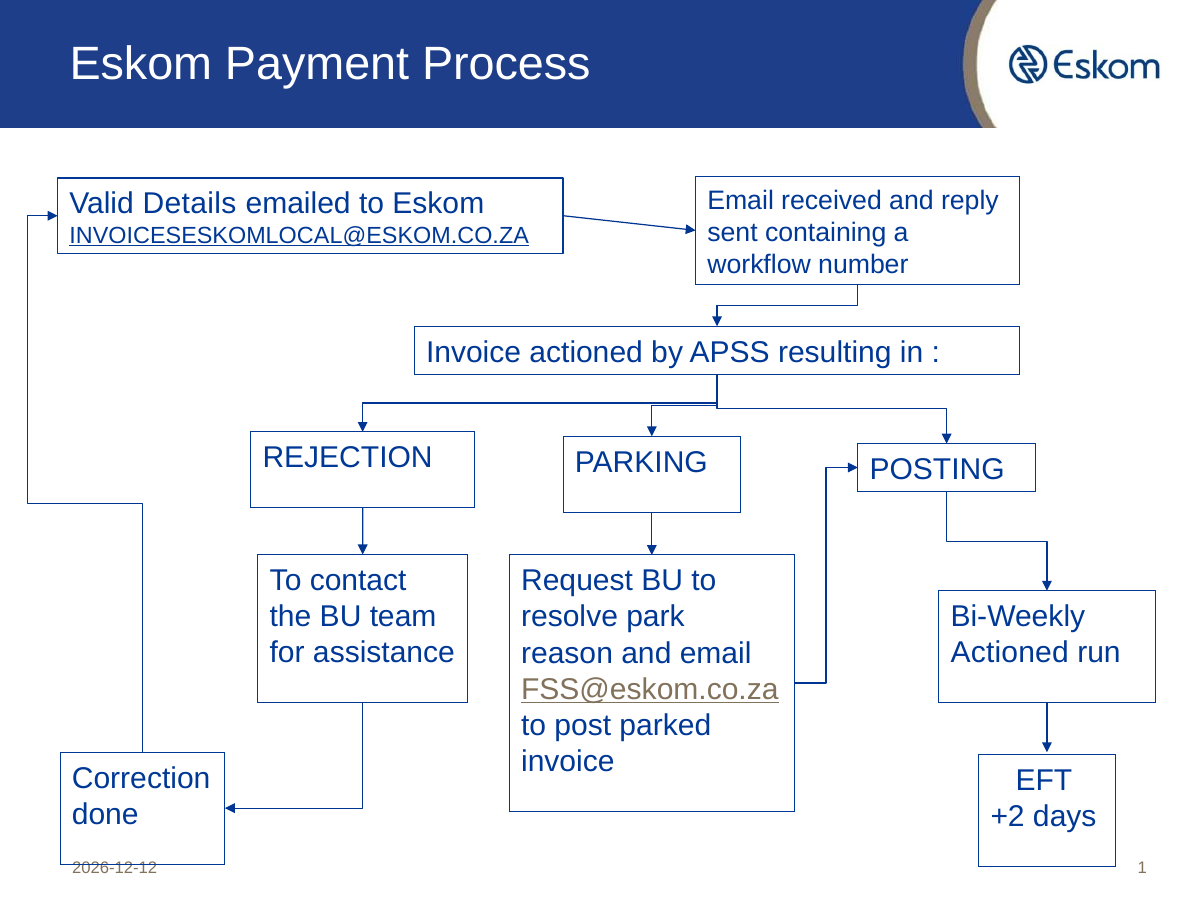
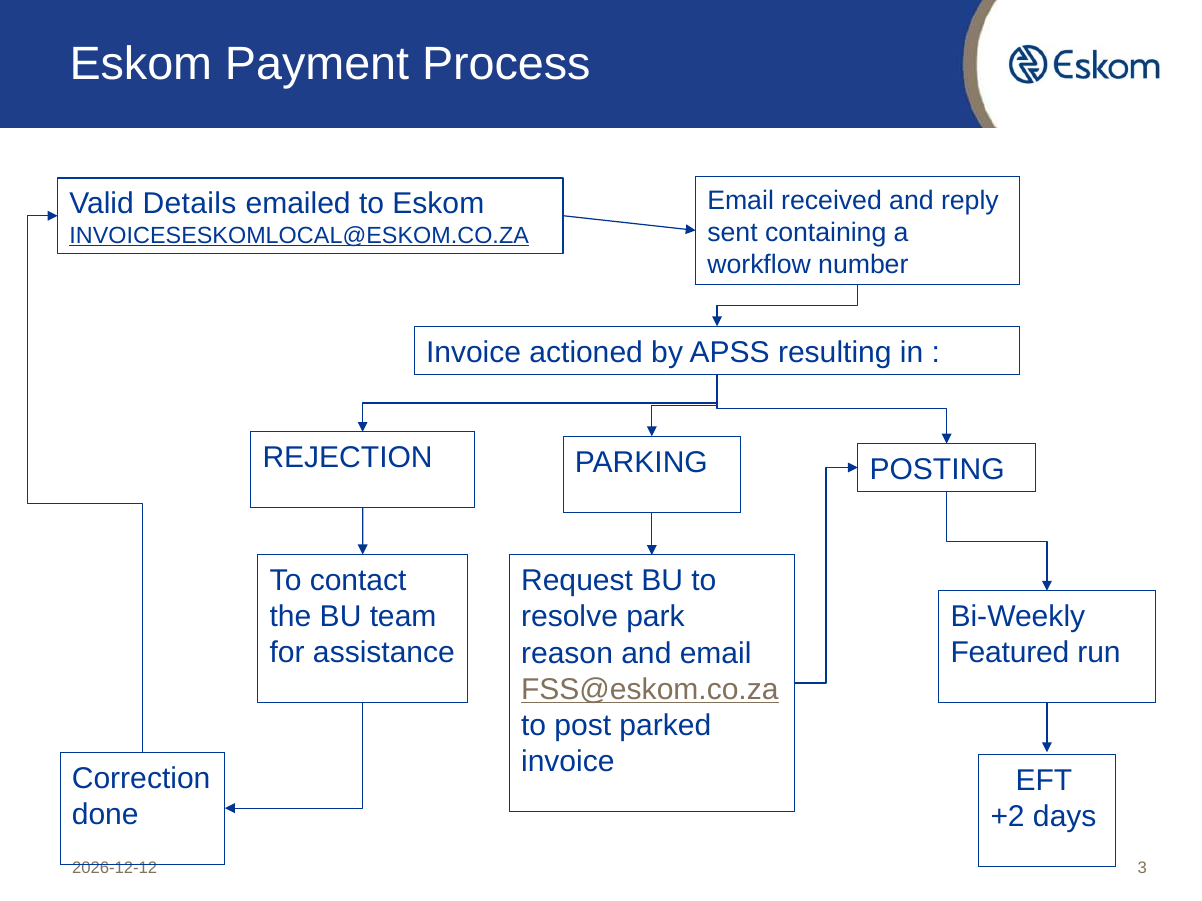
Actioned: Actioned -> Featured (1010, 653)
1: 1 -> 3 (1142, 869)
